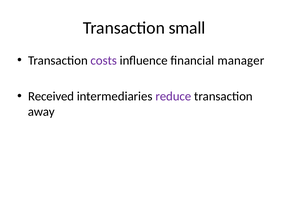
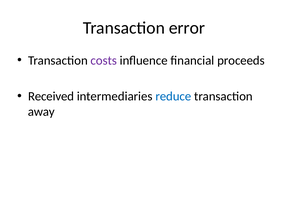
small: small -> error (187, 28)
manager: manager -> proceeds (241, 60)
reduce colour: purple -> blue (173, 96)
